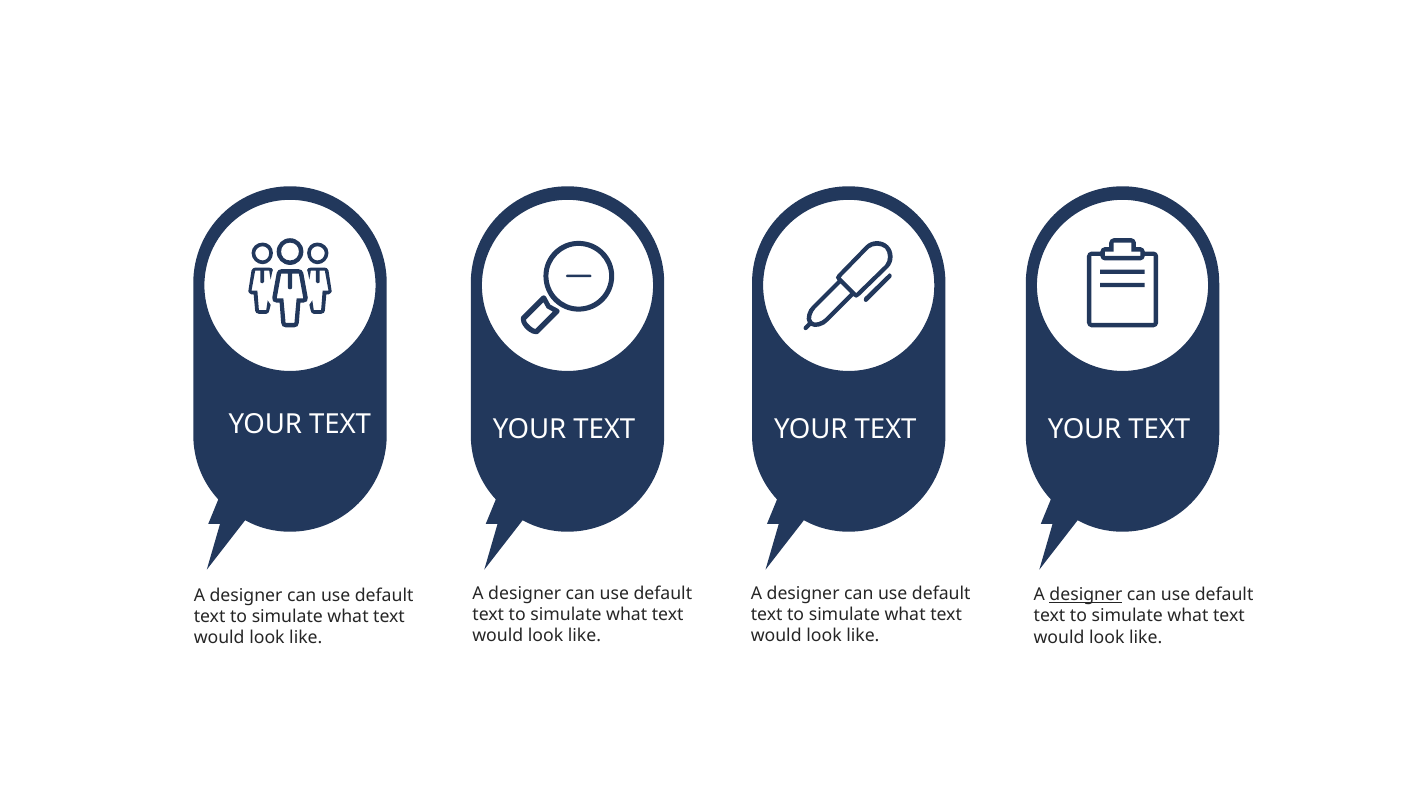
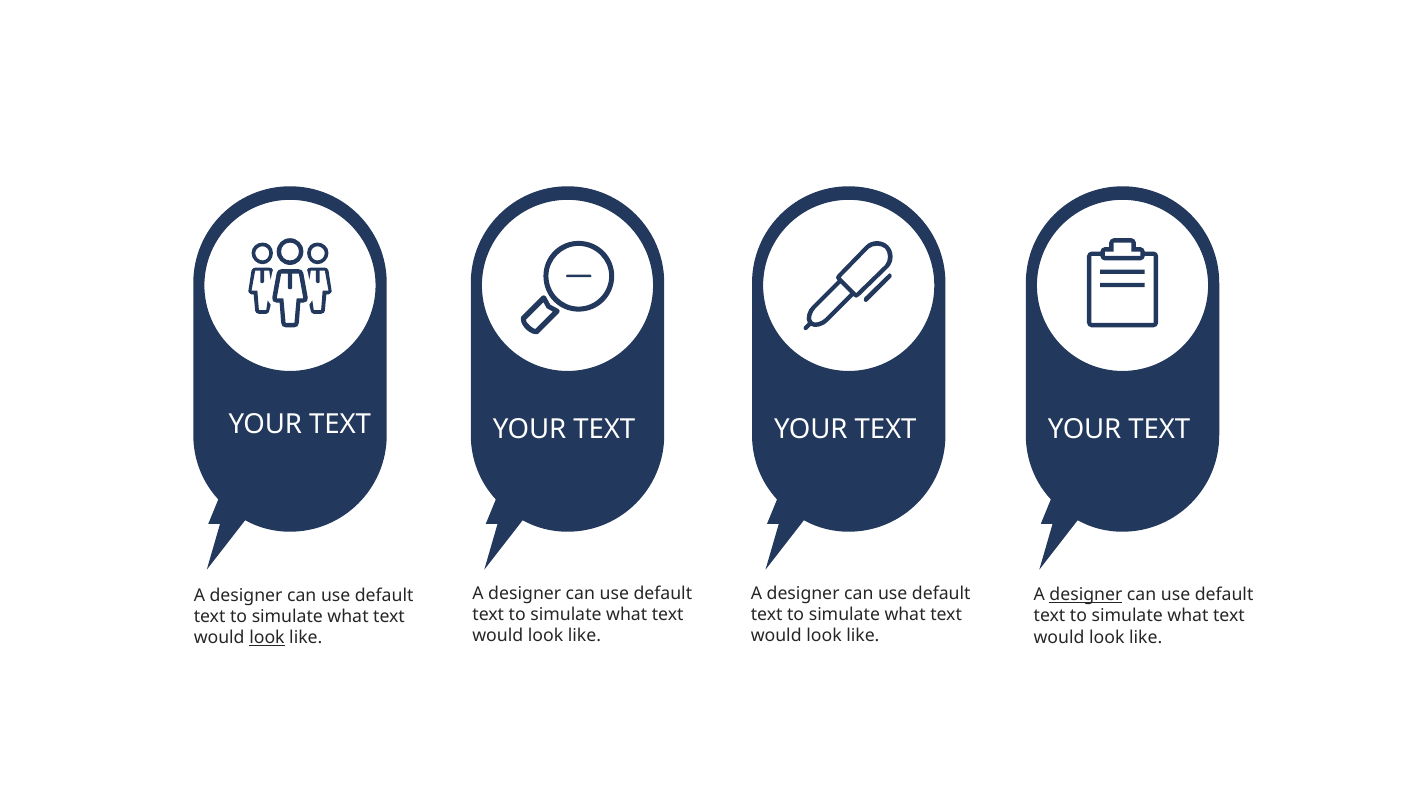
look underline: none -> present (267, 638)
